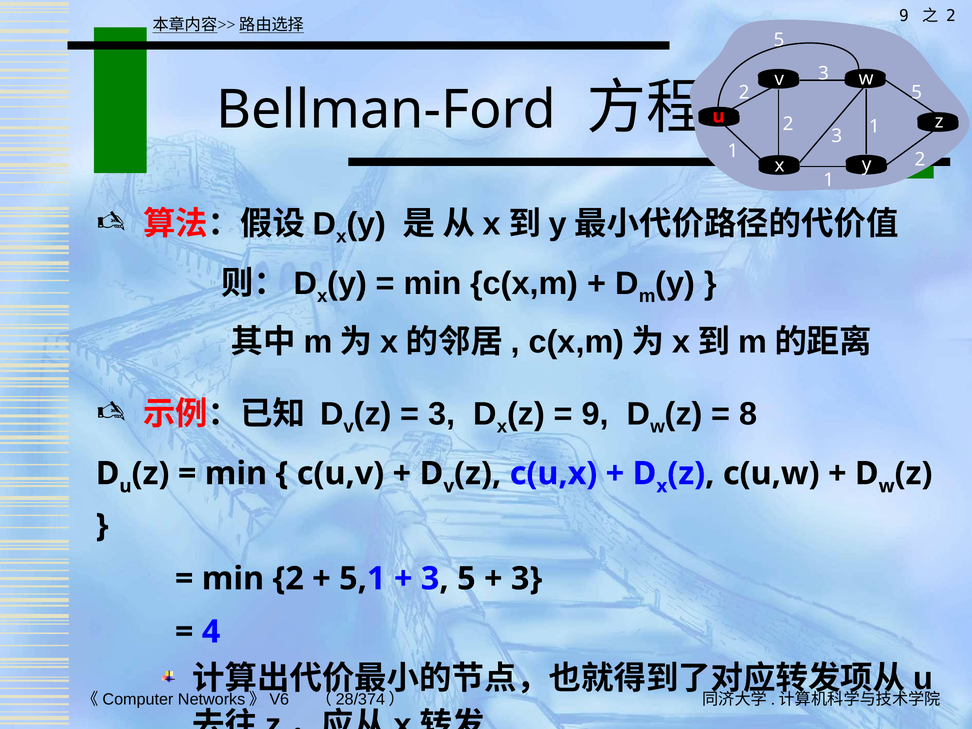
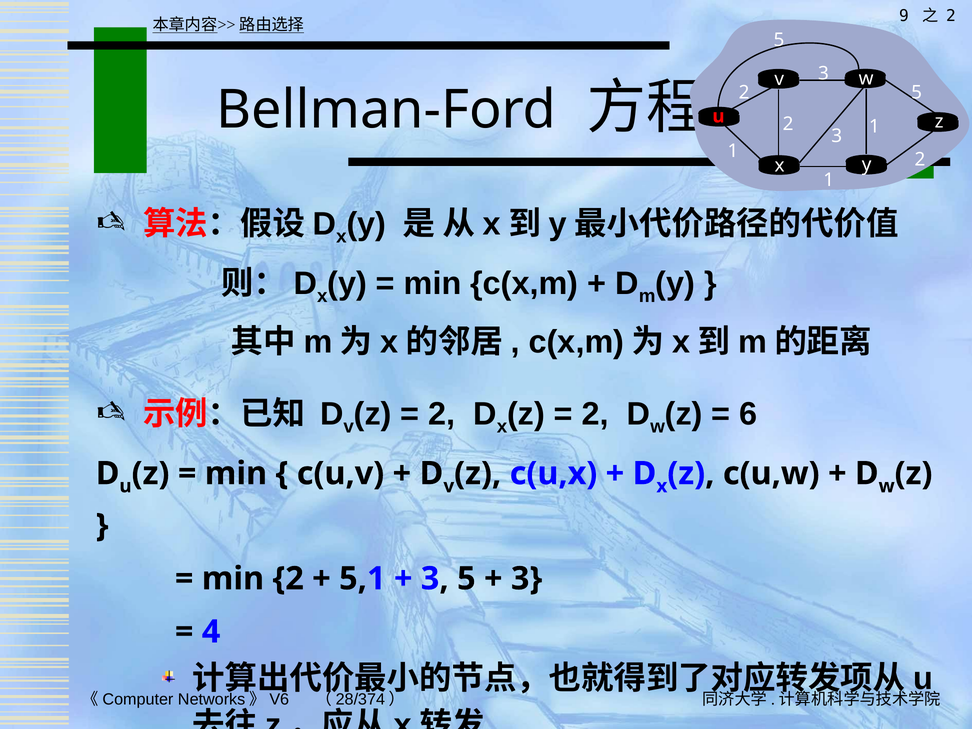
3: 3 -> 2 (442, 414)
9: 9 -> 2 (595, 414)
8: 8 -> 6 (748, 414)
